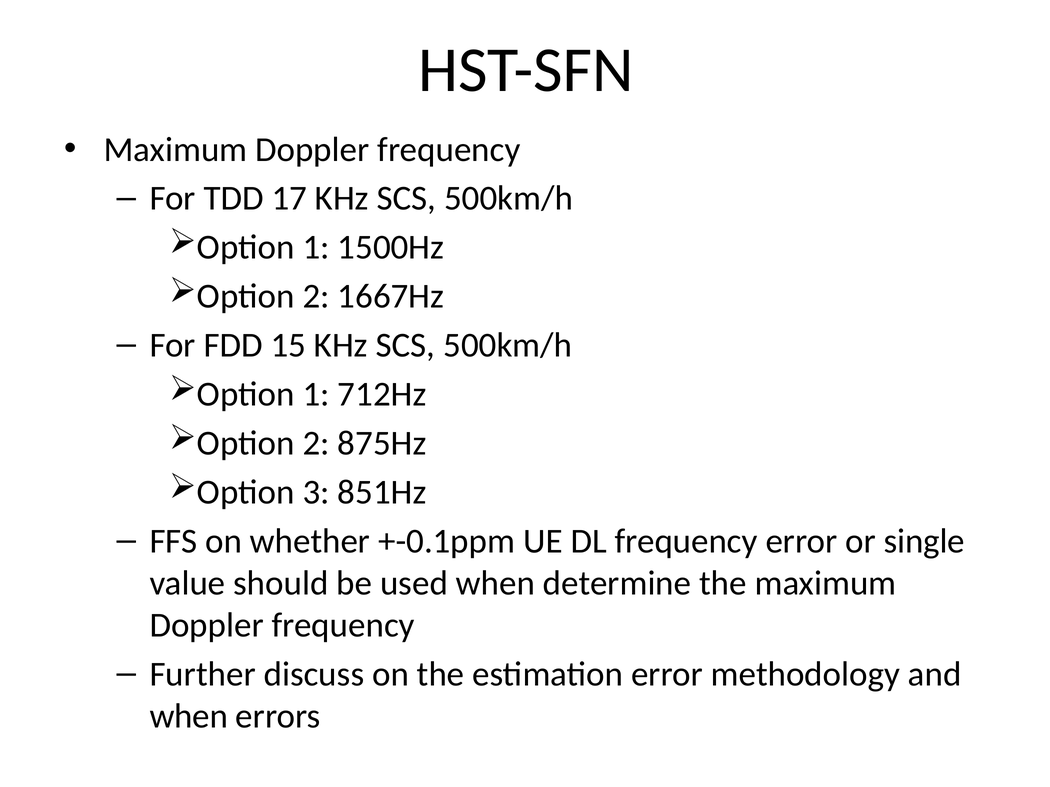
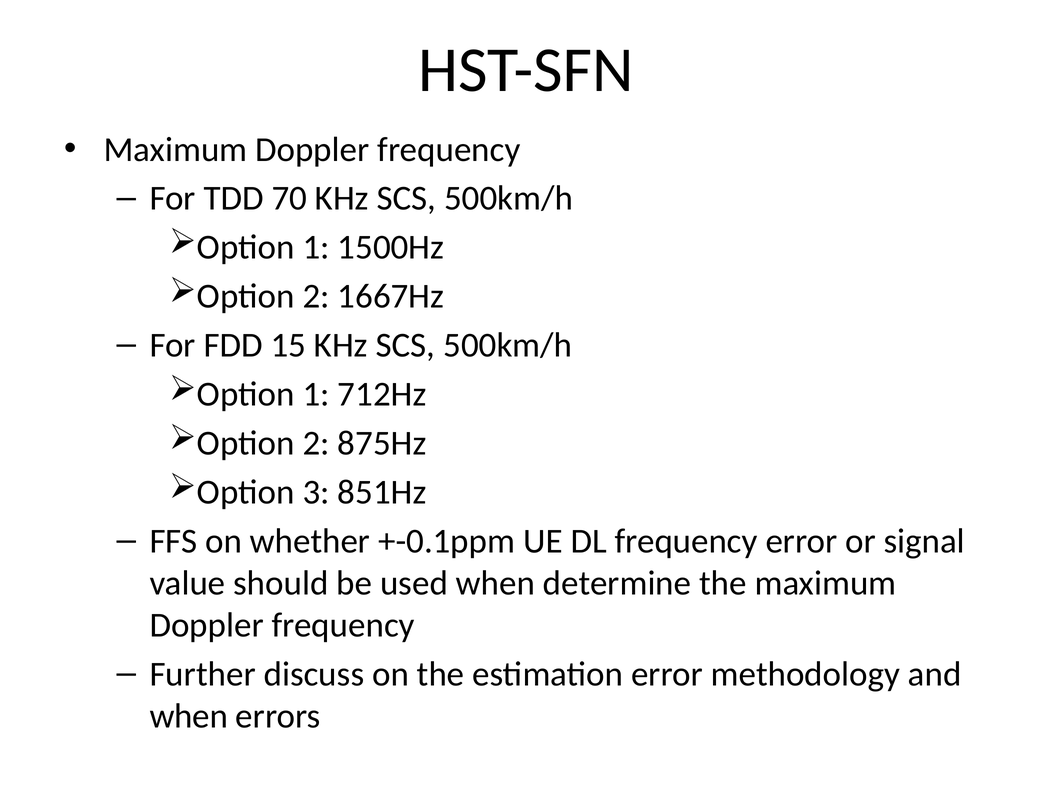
17: 17 -> 70 (289, 199)
single: single -> signal (924, 541)
